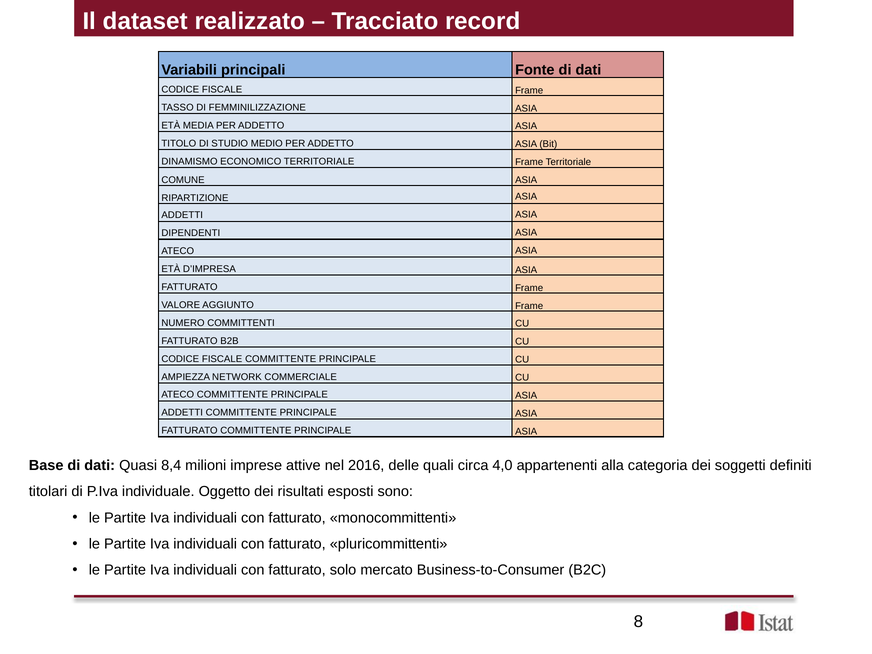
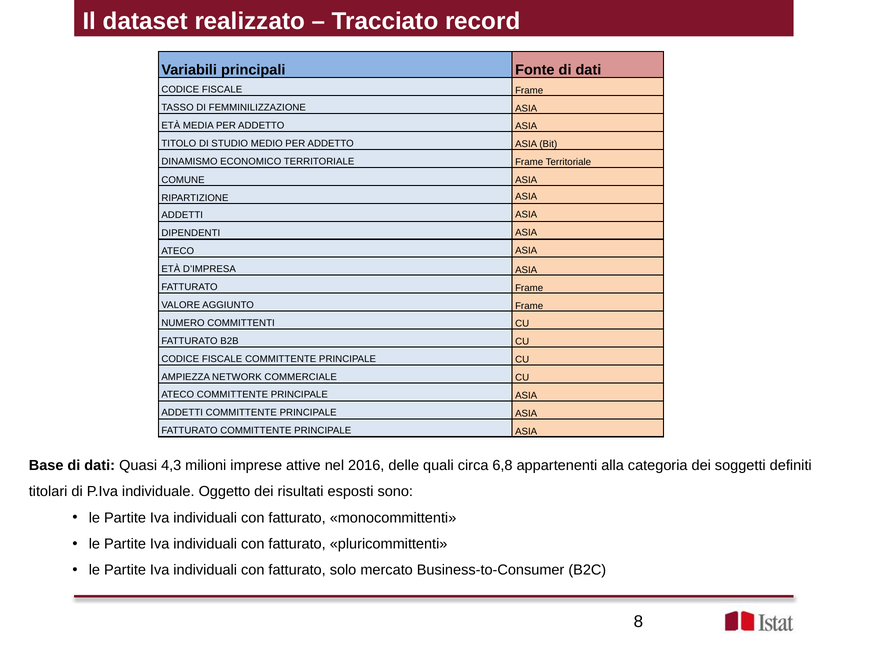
8,4: 8,4 -> 4,3 (171, 466)
4,0: 4,0 -> 6,8 (502, 466)
